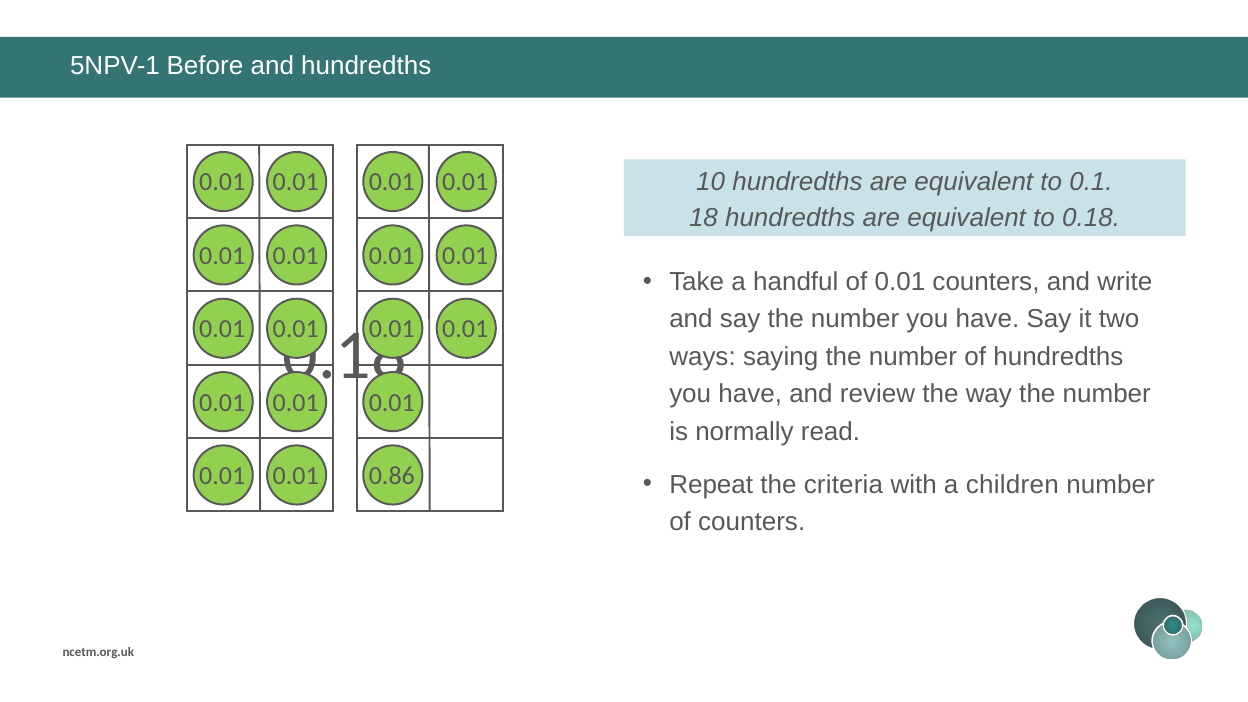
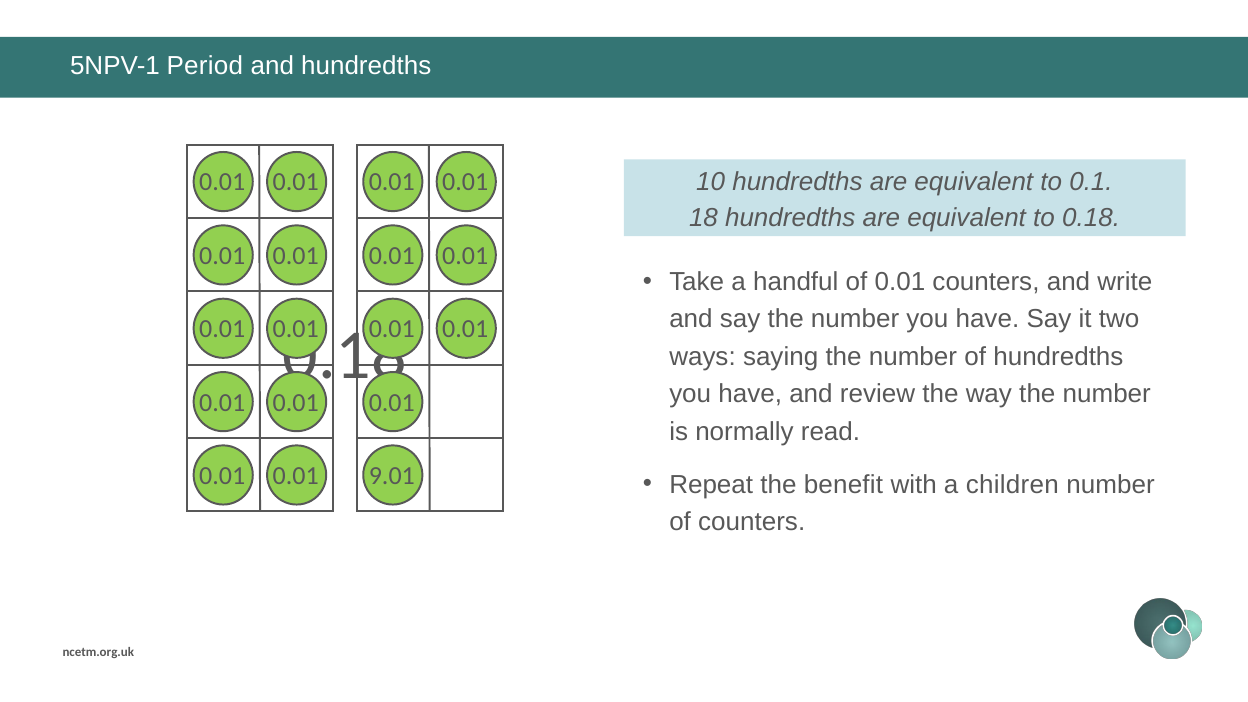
Before: Before -> Period (205, 66)
0.86: 0.86 -> 9.01 (392, 476)
criteria: criteria -> benefit (843, 485)
